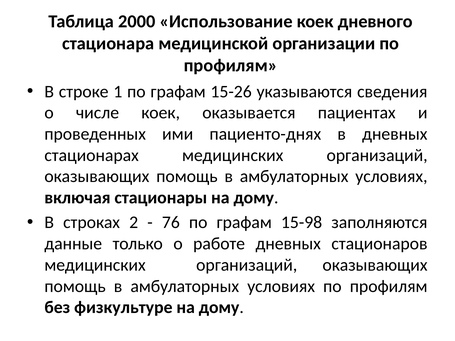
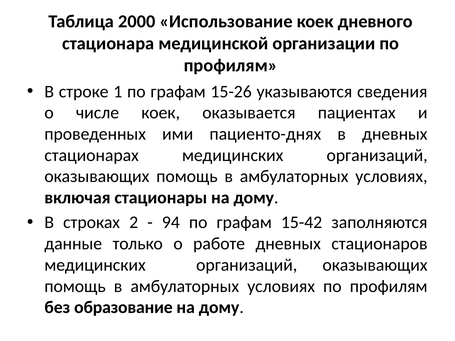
76: 76 -> 94 (171, 223)
15-98: 15-98 -> 15-42 (302, 223)
физкультуре: физкультуре -> образование (123, 308)
